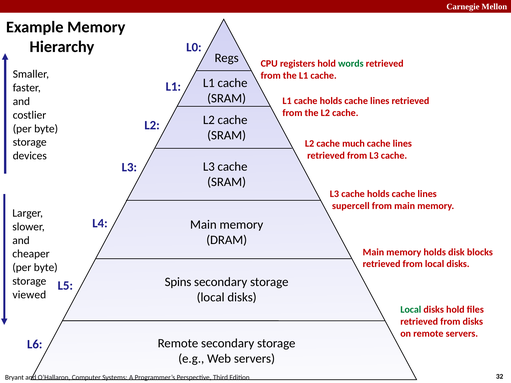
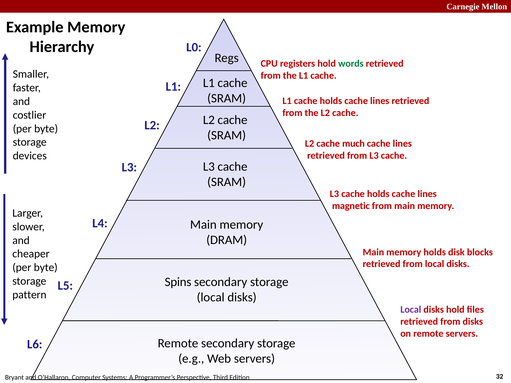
supercell: supercell -> magnetic (351, 206)
viewed: viewed -> pattern (29, 295)
Local colour: green -> purple (411, 310)
